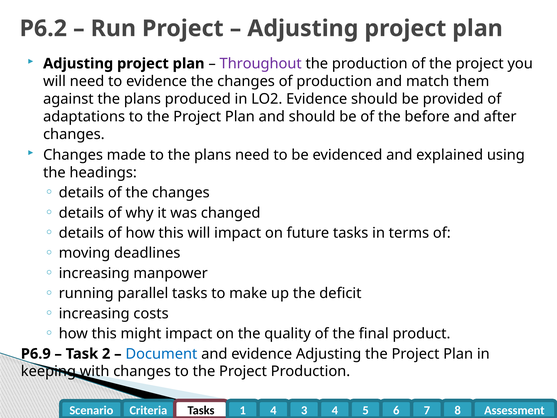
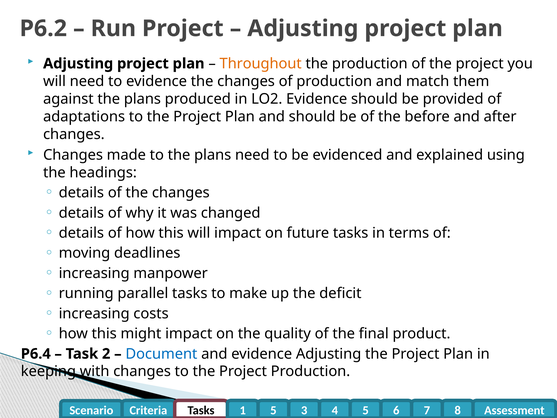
Throughout colour: purple -> orange (261, 64)
P6.9: P6.9 -> P6.4 (36, 354)
4: 4 -> 5 (273, 410)
